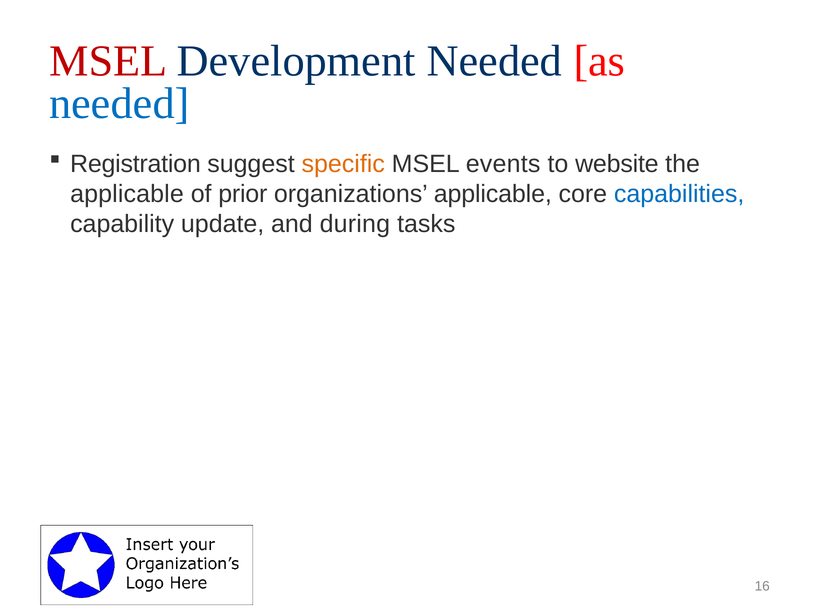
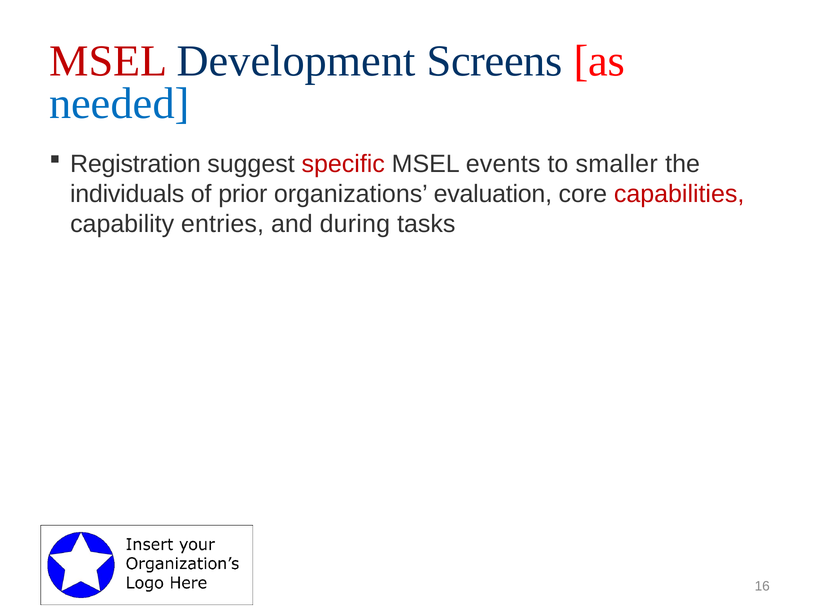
Development Needed: Needed -> Screens (495, 61)
specific colour: orange -> red (343, 164)
website: website -> smaller (617, 164)
applicable: applicable -> individuals (127, 194)
organizations applicable: applicable -> evaluation (493, 194)
capabilities colour: blue -> red (679, 194)
update: update -> entries (223, 224)
